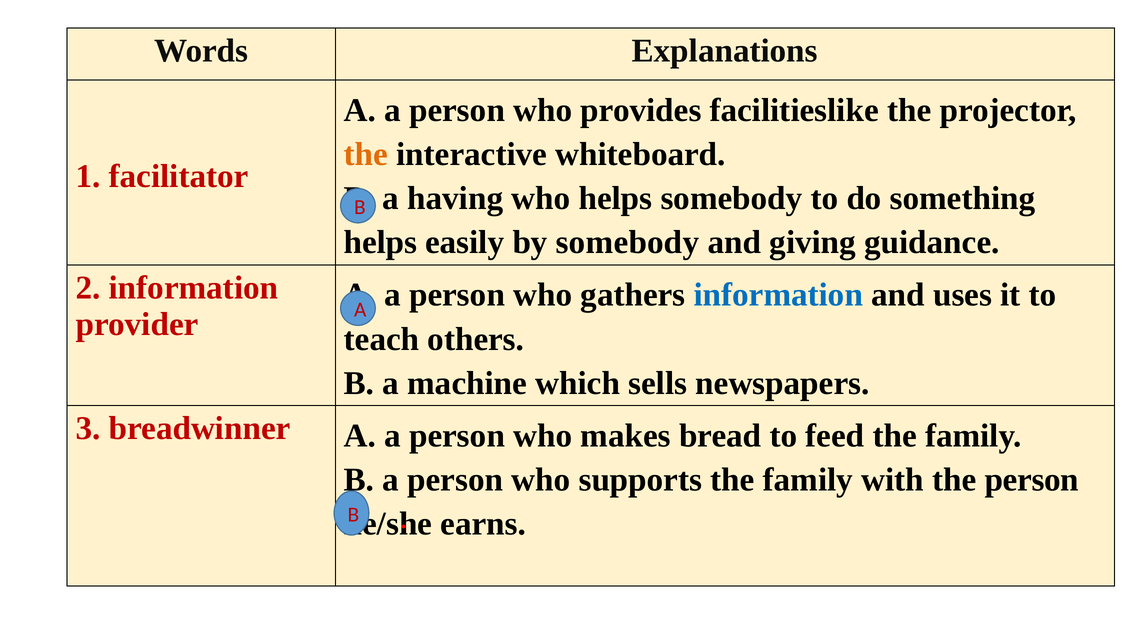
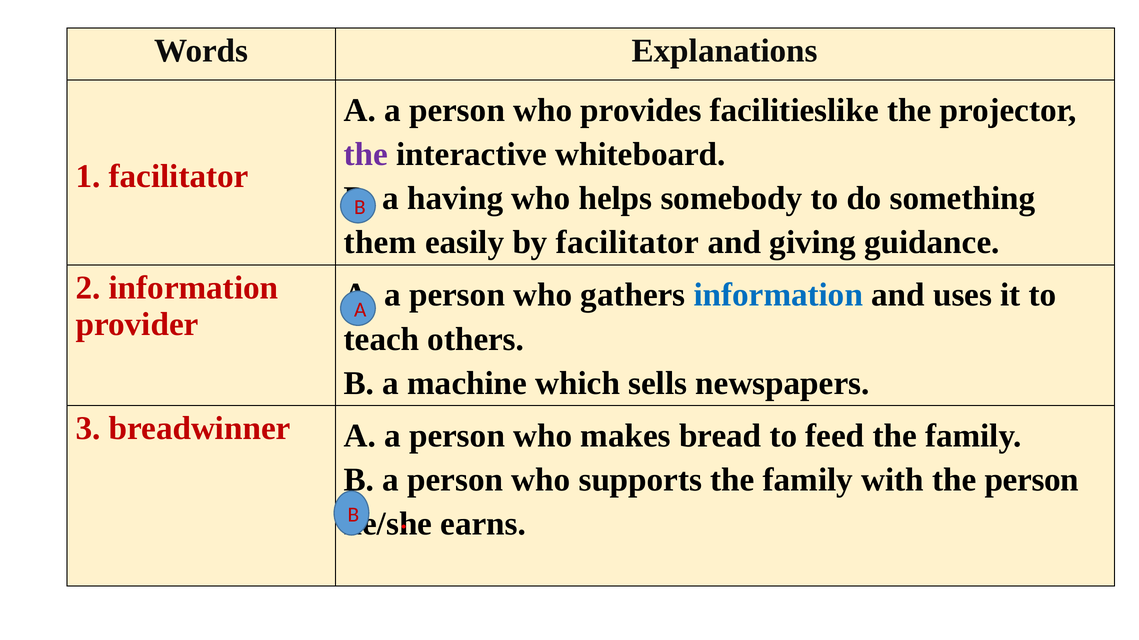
the colour: orange -> purple (366, 154)
helps: helps -> them (380, 243)
by somebody: somebody -> facilitator (627, 243)
